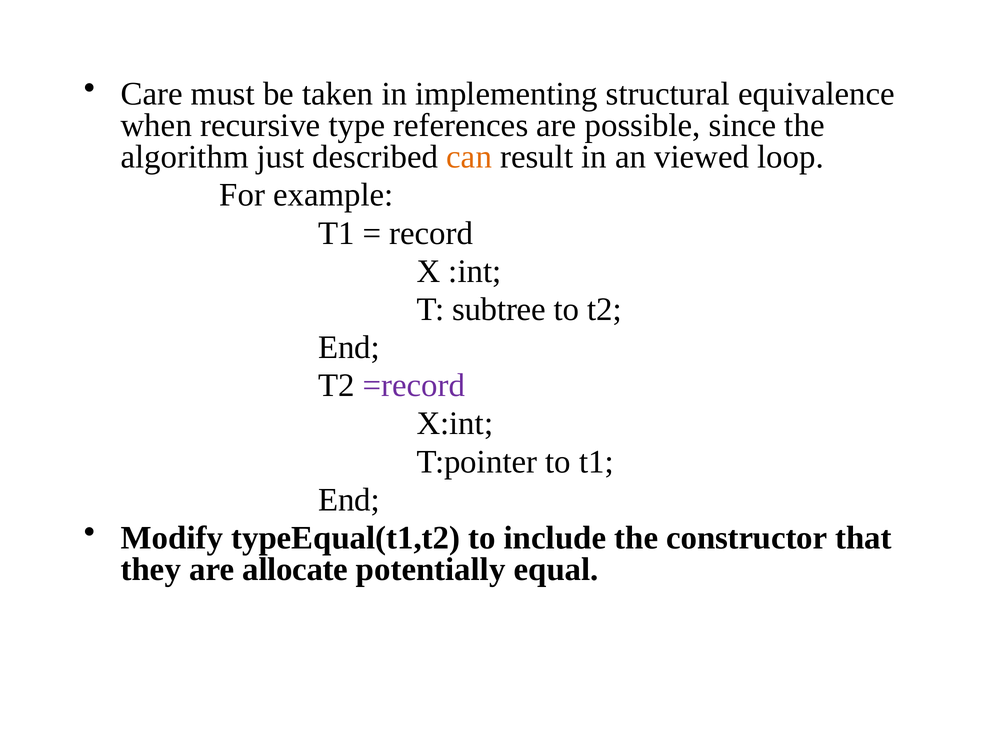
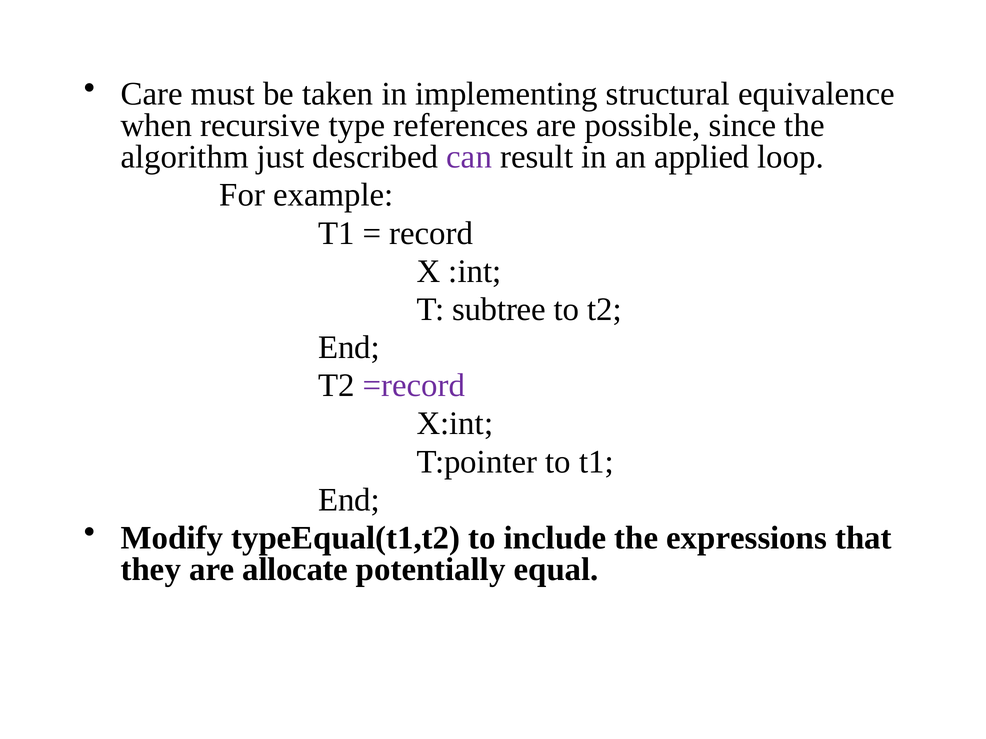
can colour: orange -> purple (469, 157)
viewed: viewed -> applied (702, 157)
constructor: constructor -> expressions (747, 538)
